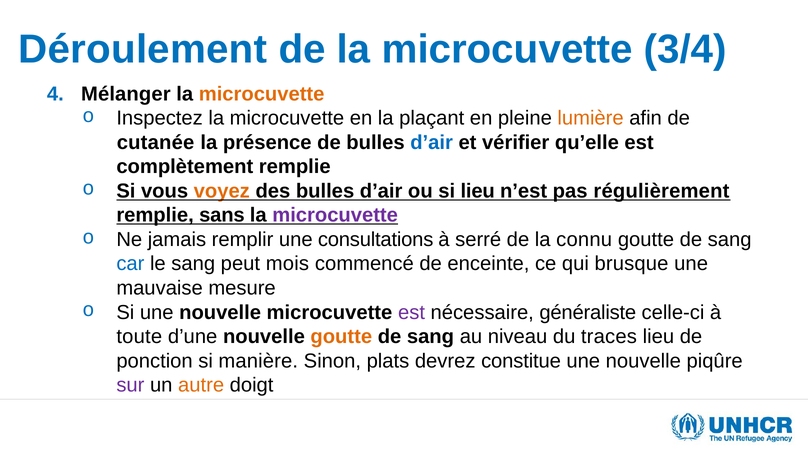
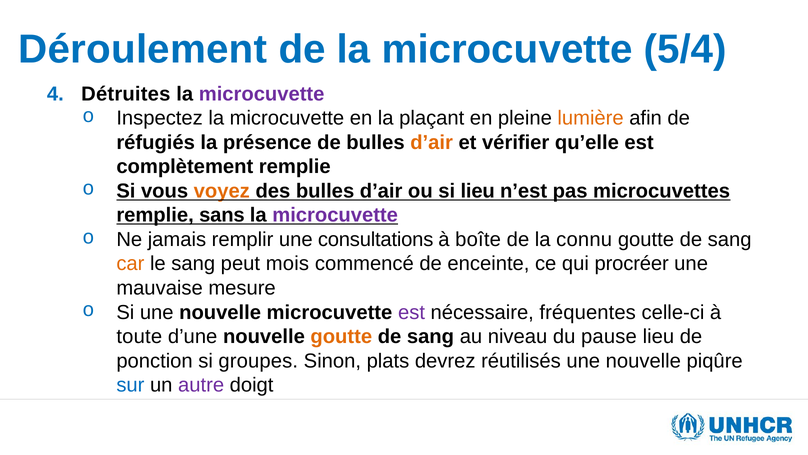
3/4: 3/4 -> 5/4 (685, 49)
Mélanger: Mélanger -> Détruites (126, 94)
microcuvette colour: orange -> purple (262, 94)
cutanée: cutanée -> réfugiés (156, 142)
d’air colour: blue -> orange (432, 142)
régulièrement: régulièrement -> microcuvettes (662, 191)
serré: serré -> boîte (478, 239)
car colour: blue -> orange (130, 264)
brusque: brusque -> procréer (632, 264)
généraliste: généraliste -> fréquentes (588, 312)
traces: traces -> pause (609, 336)
manière: manière -> groupes (258, 360)
constitue: constitue -> réutilisés (521, 360)
sur colour: purple -> blue (130, 385)
autre colour: orange -> purple (201, 385)
